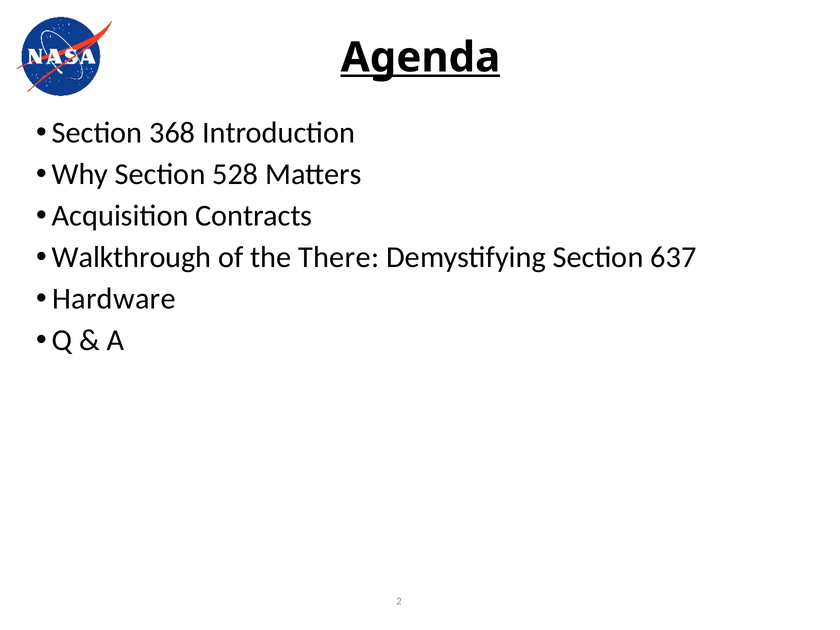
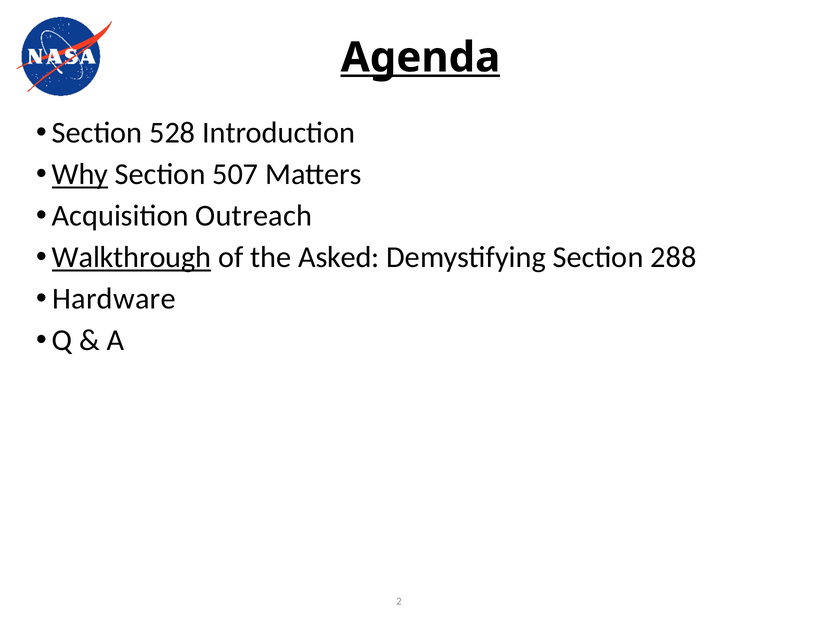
368: 368 -> 528 (172, 133)
Why underline: none -> present (80, 174)
528: 528 -> 507 (235, 174)
Contracts: Contracts -> Outreach (254, 216)
Walkthrough underline: none -> present (132, 257)
There: There -> Asked (339, 257)
637: 637 -> 288 (673, 257)
